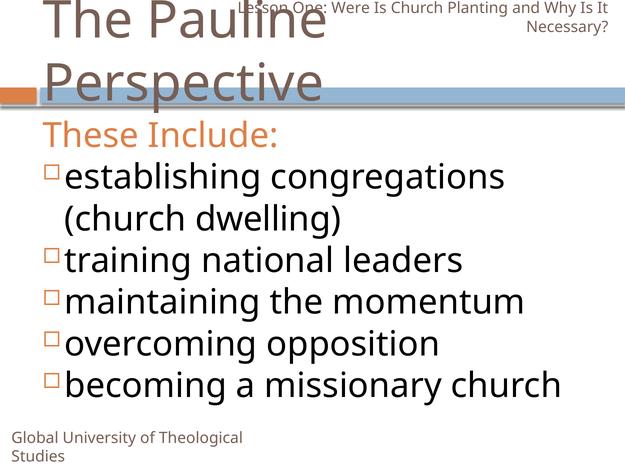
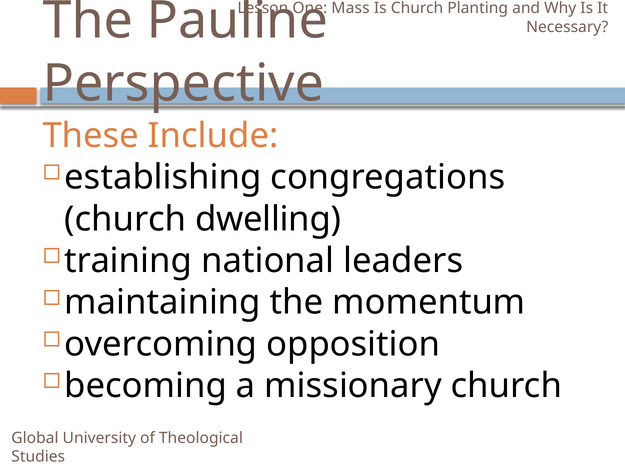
Were: Were -> Mass (351, 8)
